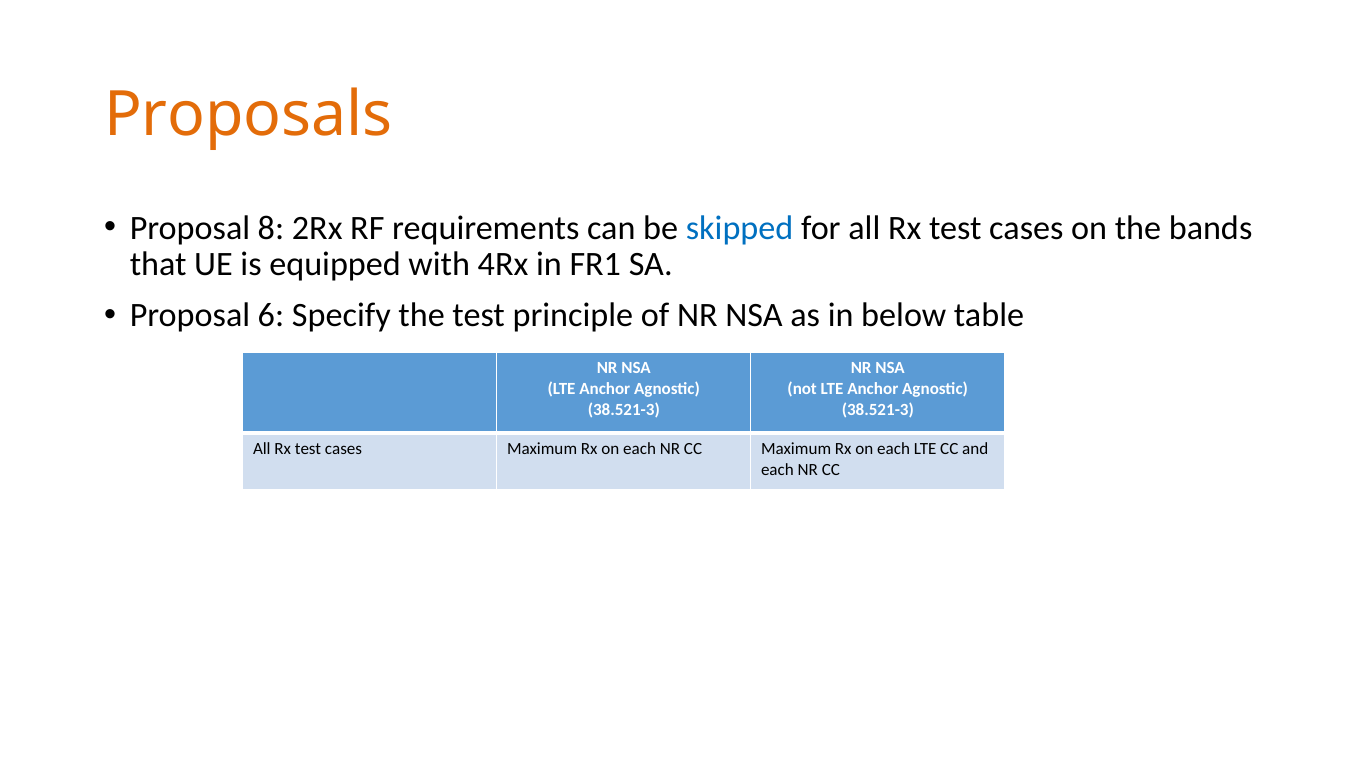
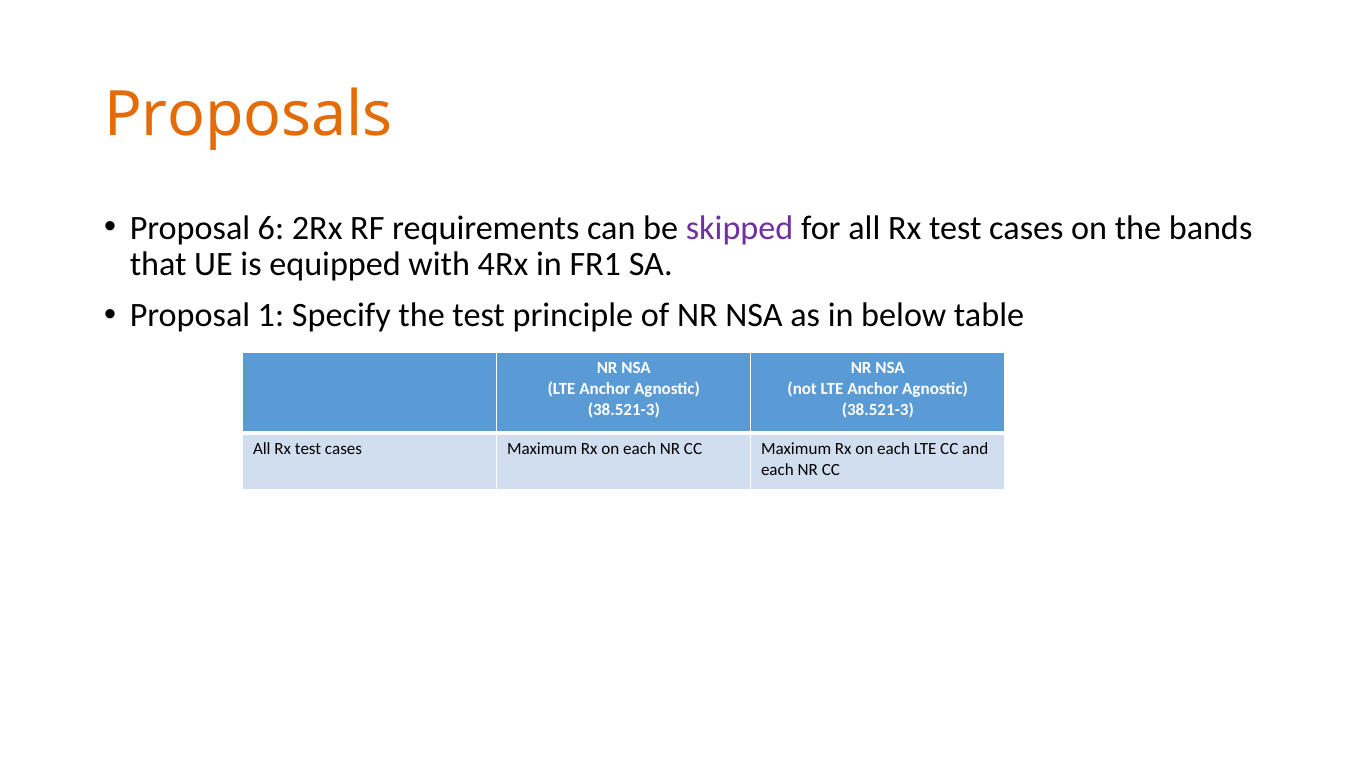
8: 8 -> 6 (271, 228)
skipped colour: blue -> purple (740, 228)
6: 6 -> 1 (271, 316)
